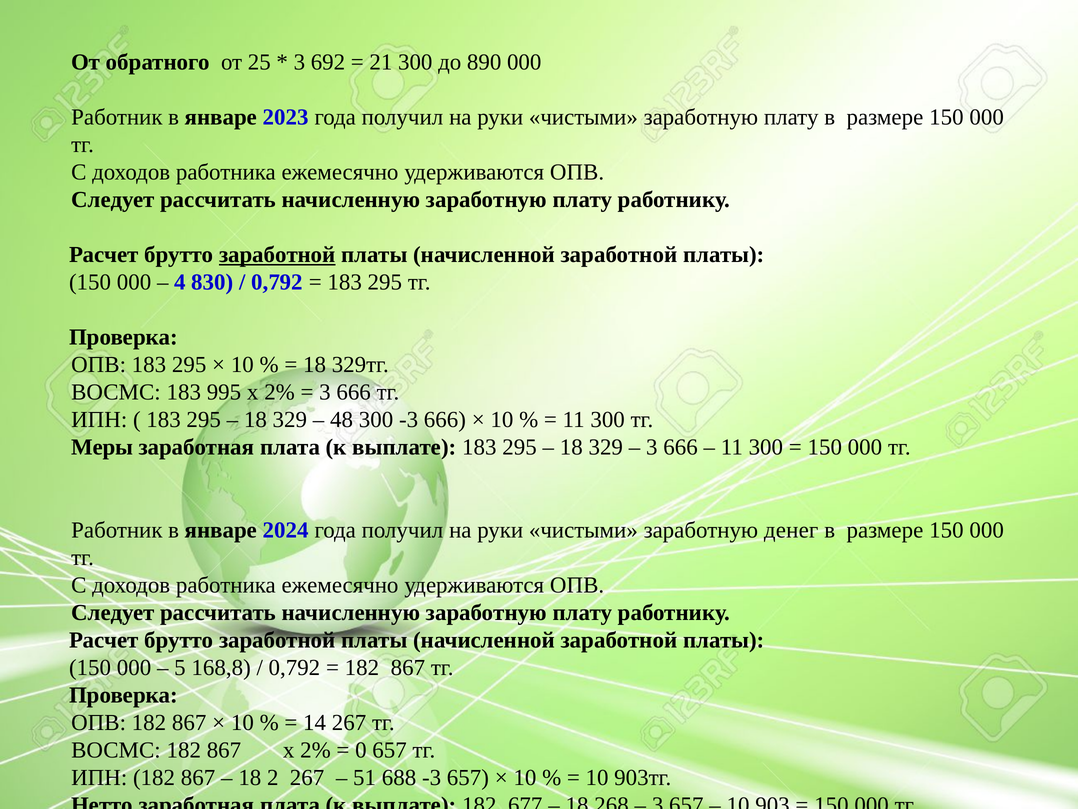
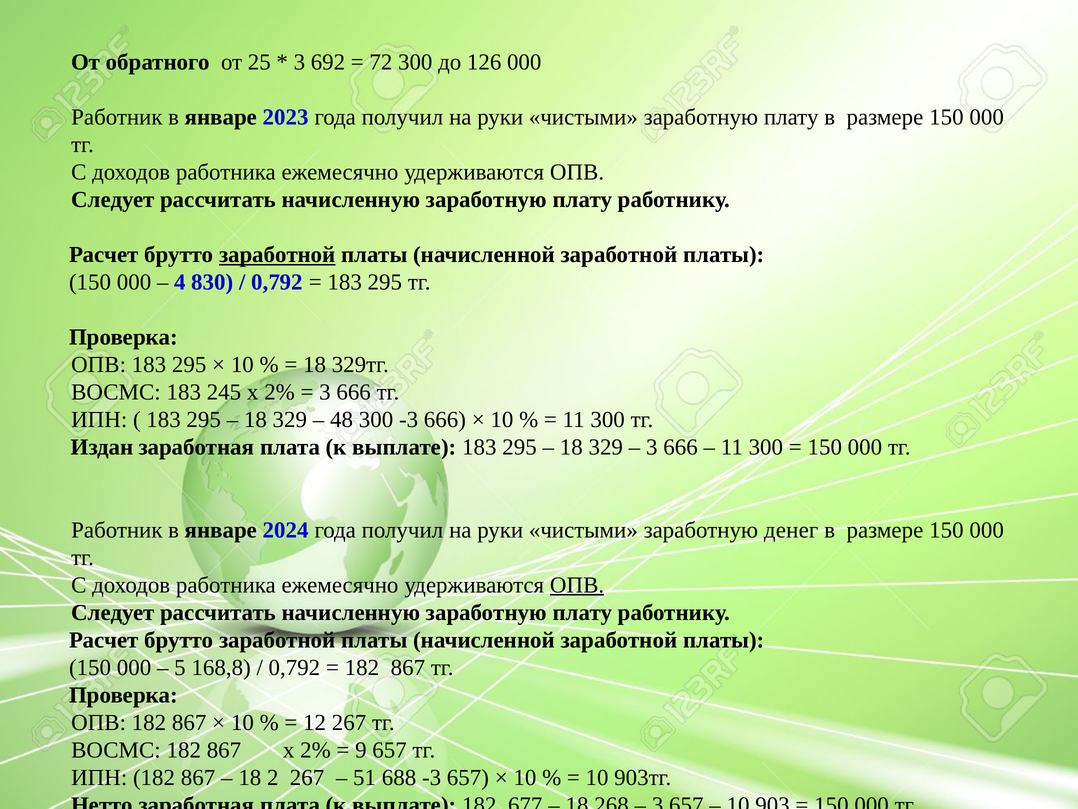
21: 21 -> 72 (381, 62)
890: 890 -> 126 (484, 62)
995: 995 -> 245 (224, 392)
Меры: Меры -> Издан (102, 447)
ОПВ underline: none -> present (577, 585)
14: 14 -> 12 (315, 722)
0: 0 -> 9 (361, 750)
